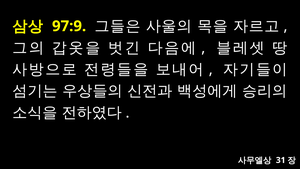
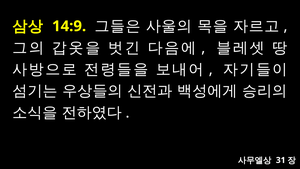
97:9: 97:9 -> 14:9 (69, 26)
